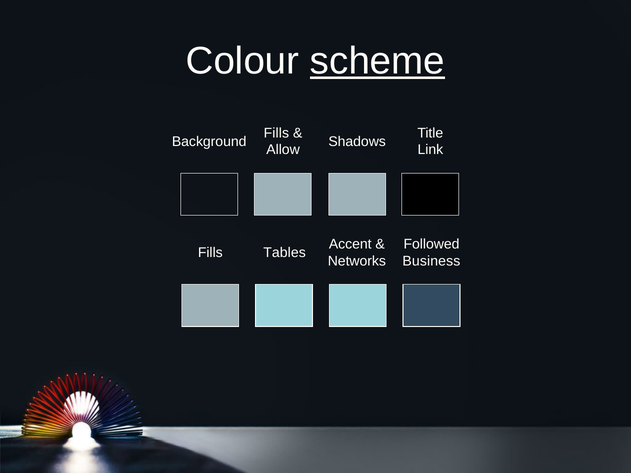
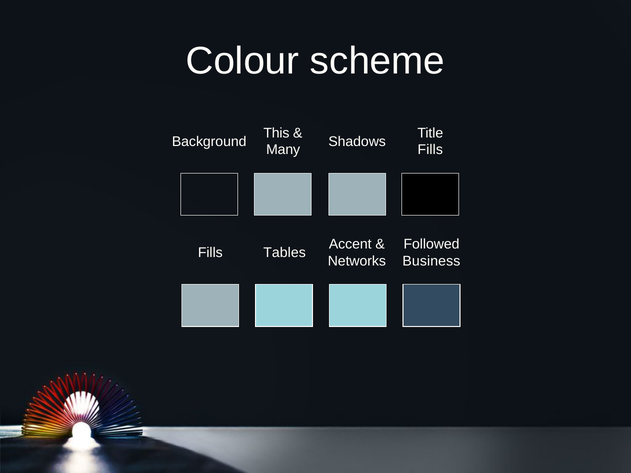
scheme underline: present -> none (377, 61)
Fills: Fills -> This (276, 133)
Allow: Allow -> Many (283, 150)
Link: Link -> Fills (430, 150)
